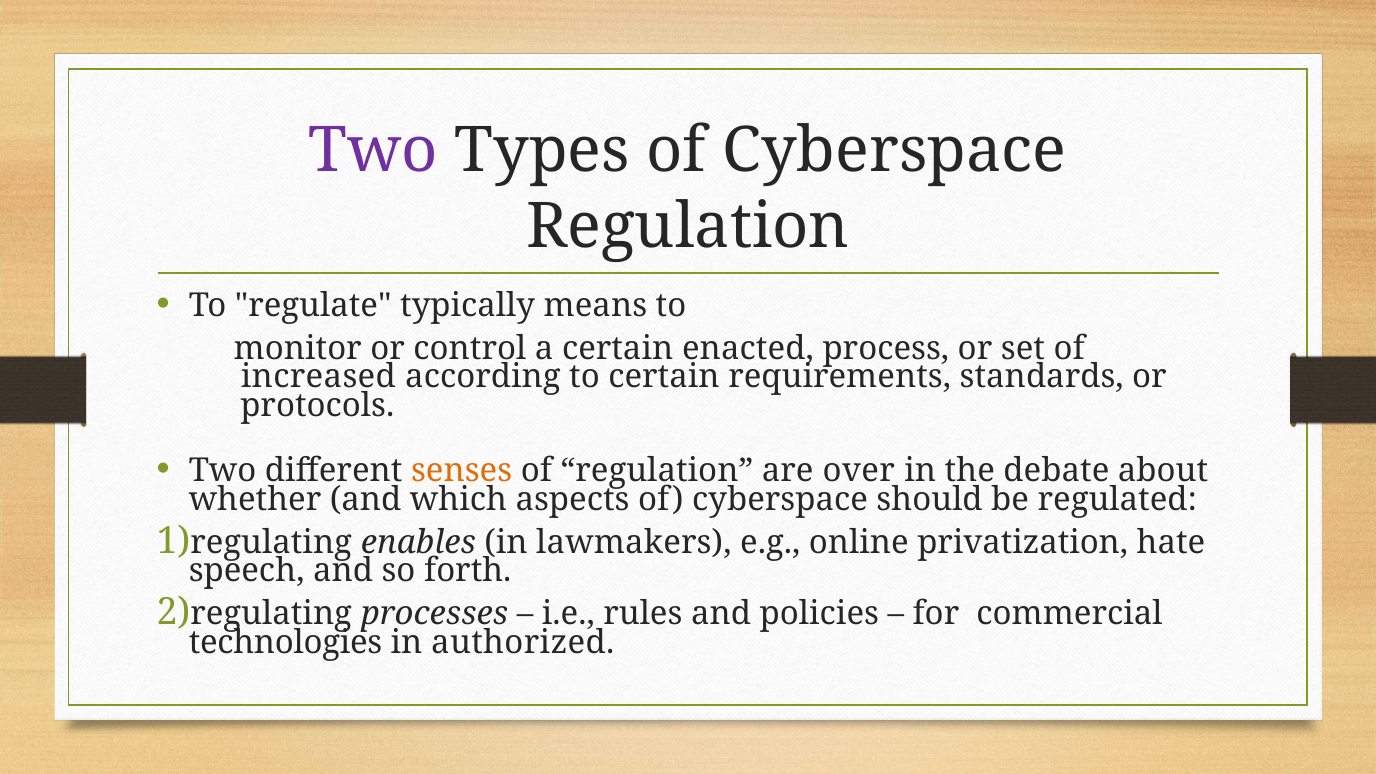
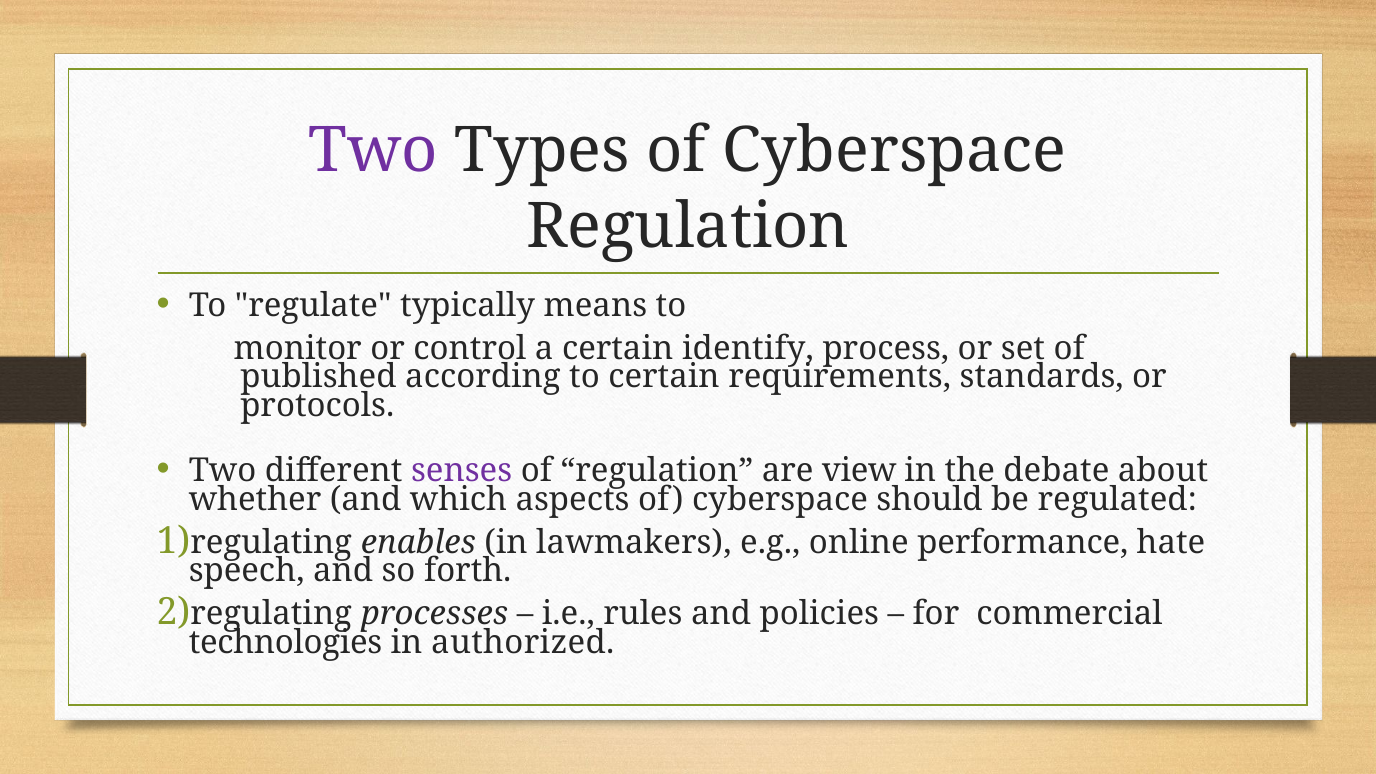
enacted: enacted -> identify (748, 348)
increased: increased -> published (319, 377)
senses colour: orange -> purple (462, 471)
over: over -> view (859, 471)
privatization: privatization -> performance (1023, 542)
